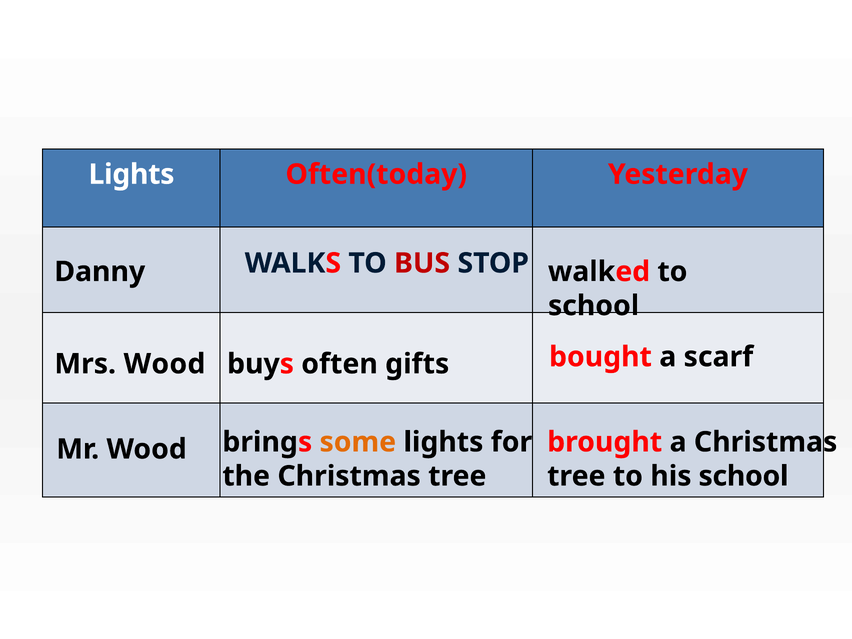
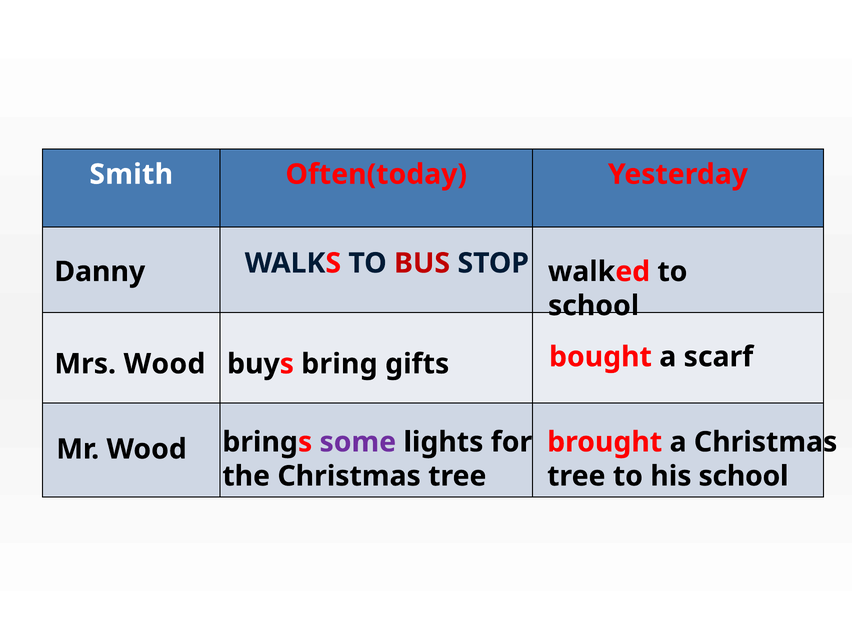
Lights: Lights -> Smith (131, 174)
often: often -> bring (339, 364)
some colour: orange -> purple (358, 442)
